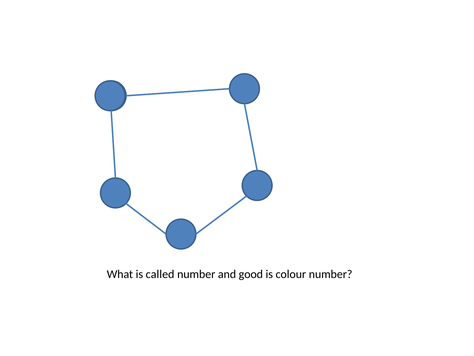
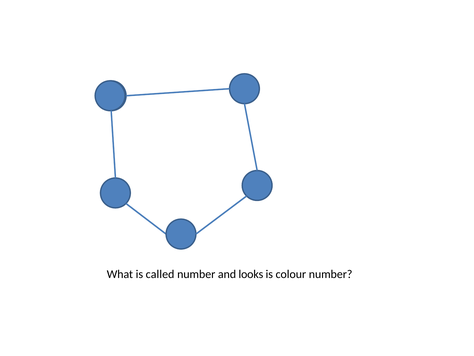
good: good -> looks (251, 274)
